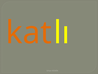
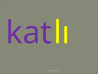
kat colour: orange -> purple (29, 33)
